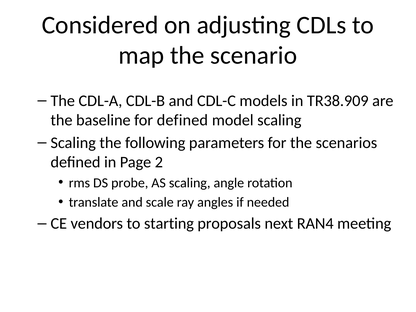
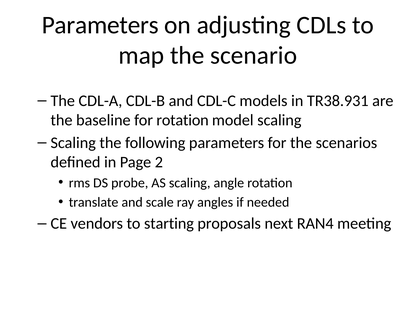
Considered: Considered -> Parameters (100, 25)
TR38.909: TR38.909 -> TR38.931 (338, 101)
for defined: defined -> rotation (183, 120)
